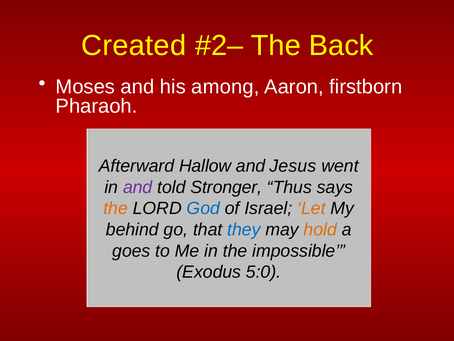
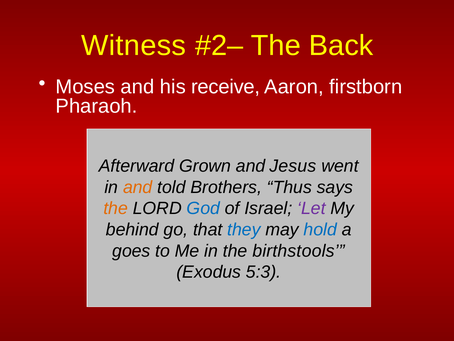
Created: Created -> Witness (134, 46)
among: among -> receive (226, 87)
Hallow: Hallow -> Grown (205, 166)
and colour: purple -> orange (138, 187)
Stronger: Stronger -> Brothers (226, 187)
Let colour: orange -> purple (311, 208)
hold colour: orange -> blue (320, 229)
impossible: impossible -> birthstools (299, 251)
5:0: 5:0 -> 5:3 (264, 272)
